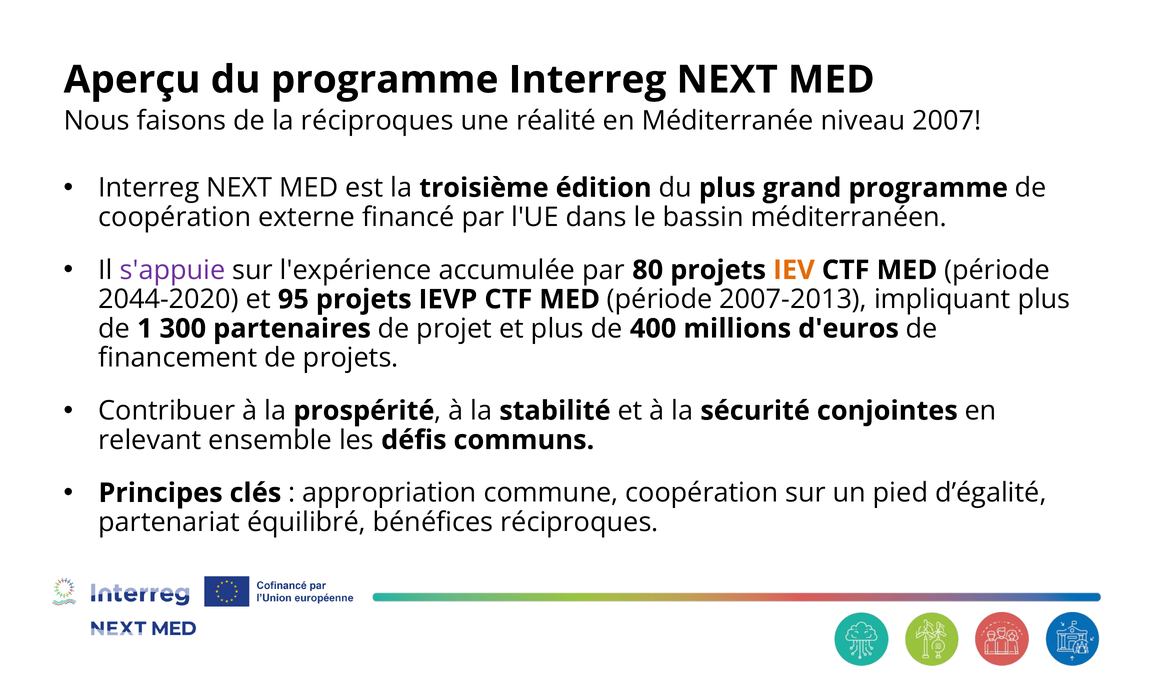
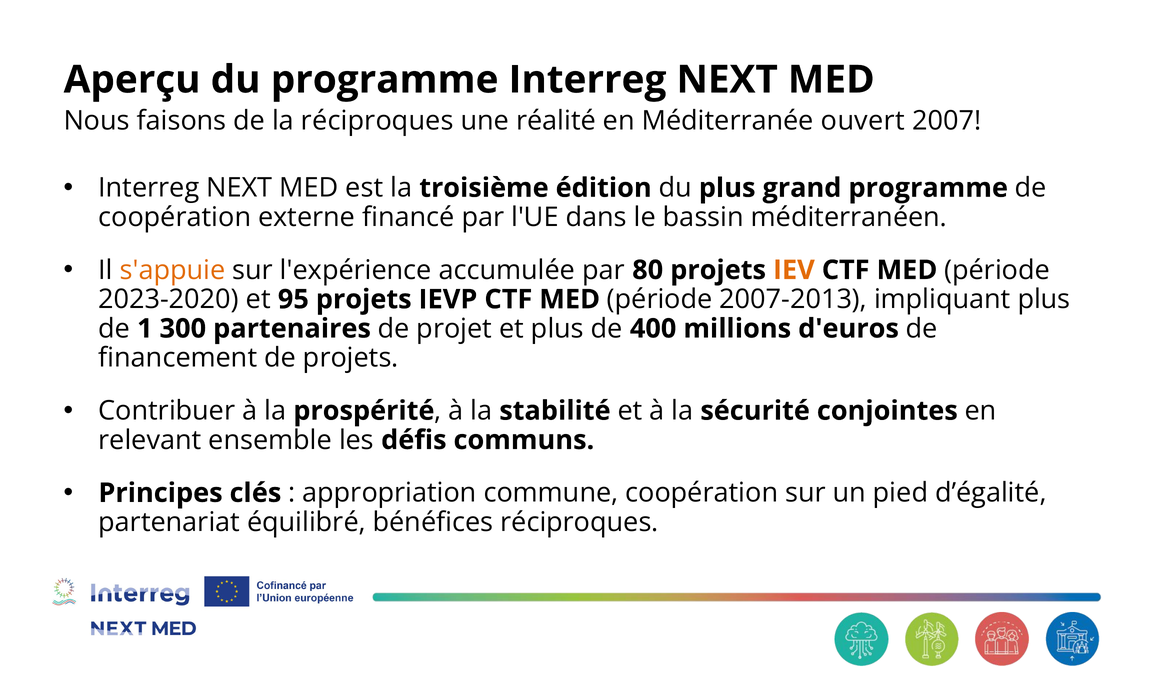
niveau: niveau -> ouvert (863, 121)
s'appuie colour: purple -> orange (173, 270)
2044-2020: 2044-2020 -> 2023-2020 (169, 299)
